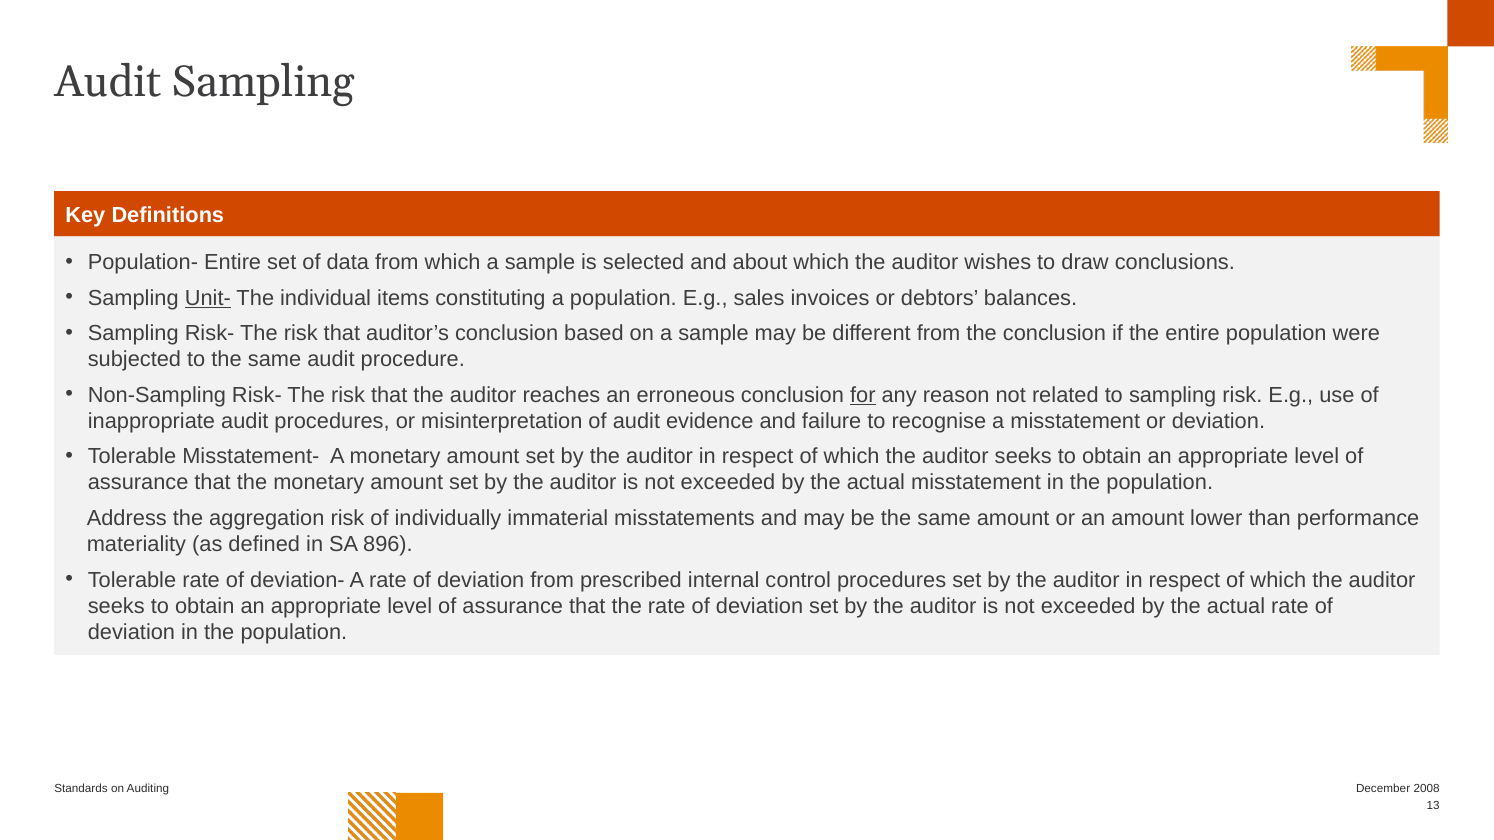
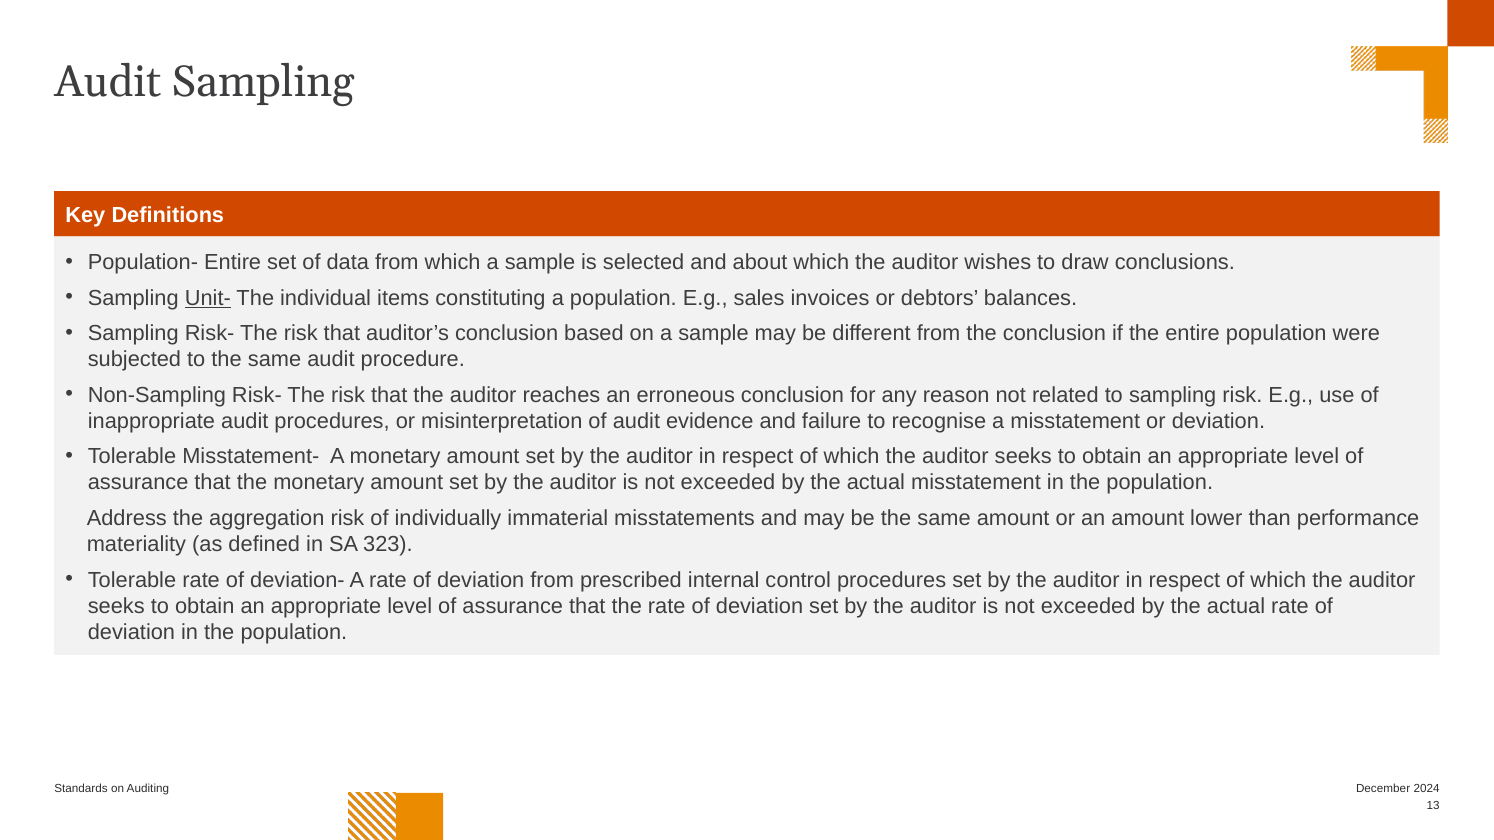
for underline: present -> none (863, 395)
896: 896 -> 323 (388, 545)
2008: 2008 -> 2024 (1427, 789)
